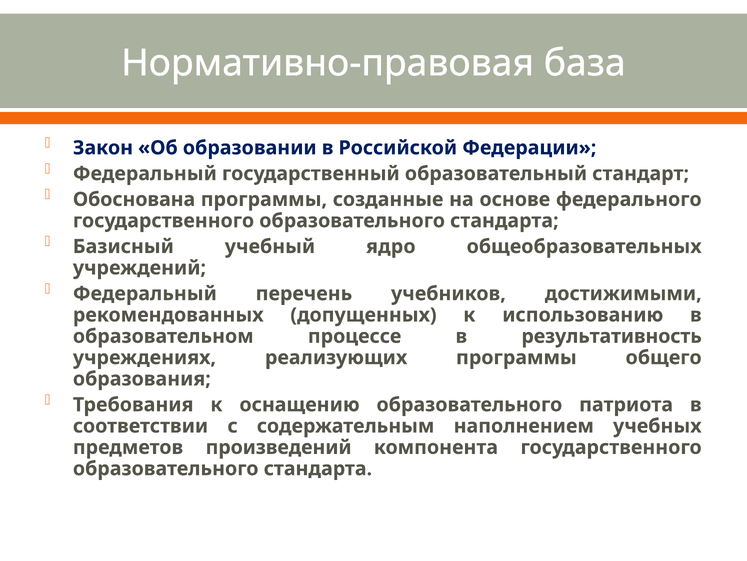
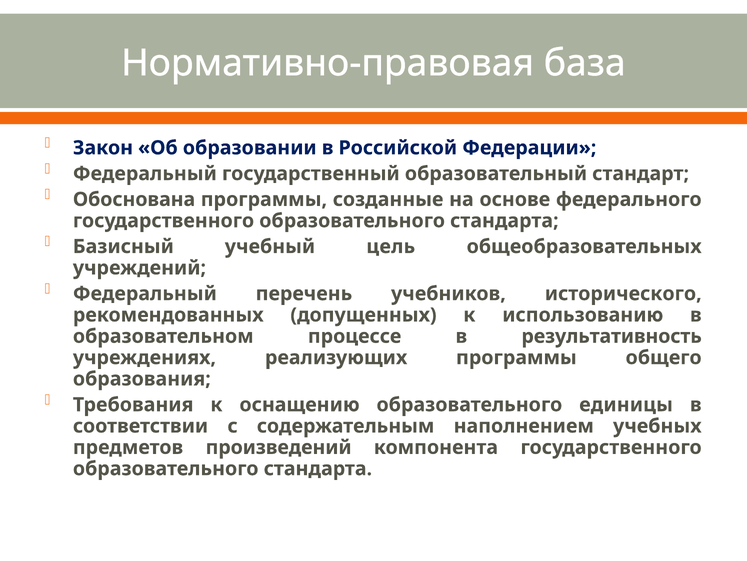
ядро: ядро -> цель (391, 246)
достижимыми: достижимыми -> исторического (623, 293)
патриота: патриота -> единицы (626, 404)
